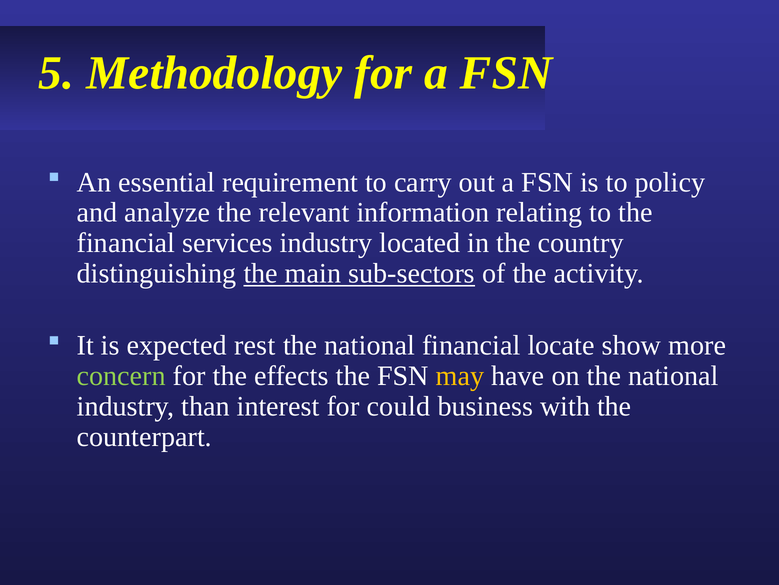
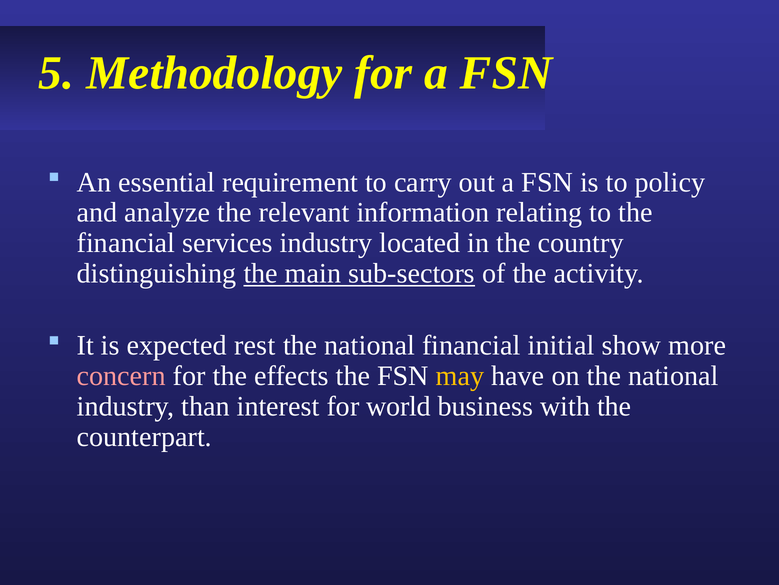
locate: locate -> initial (561, 345)
concern colour: light green -> pink (121, 375)
could: could -> world (399, 406)
